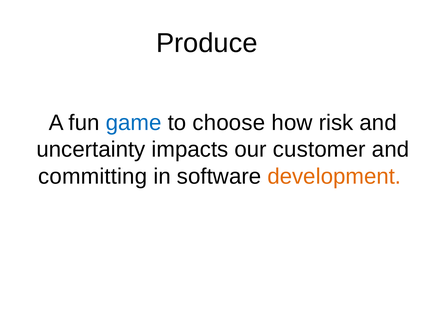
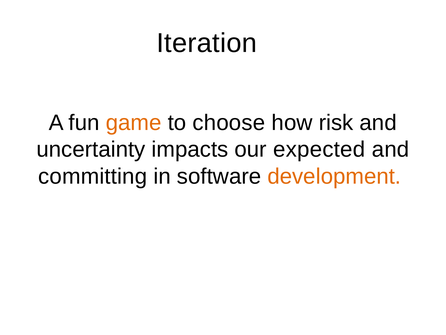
Produce: Produce -> Iteration (207, 43)
game colour: blue -> orange (134, 123)
customer: customer -> expected (319, 149)
